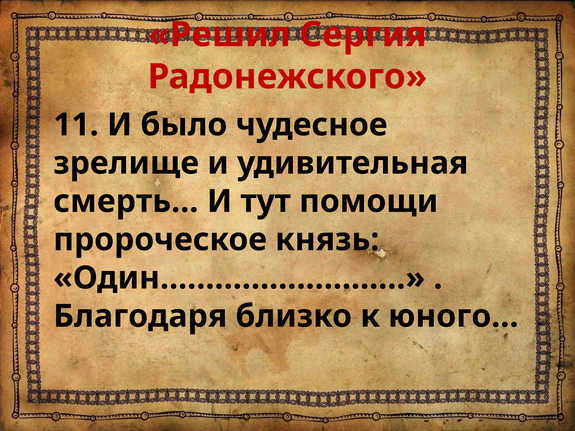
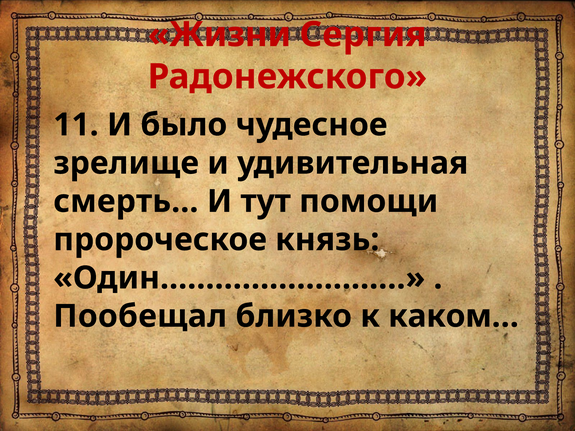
Решил: Решил -> Жизни (219, 35)
Благодаря: Благодаря -> Пообещал (140, 316)
юного…: юного… -> каком… (454, 316)
